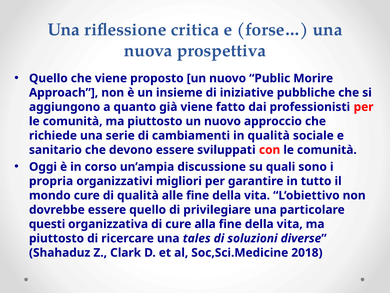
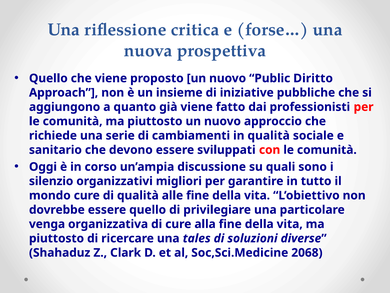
Morire: Morire -> Diritto (313, 78)
propria: propria -> silenzio (51, 181)
questi: questi -> venga (47, 224)
2018: 2018 -> 2068 (307, 252)
